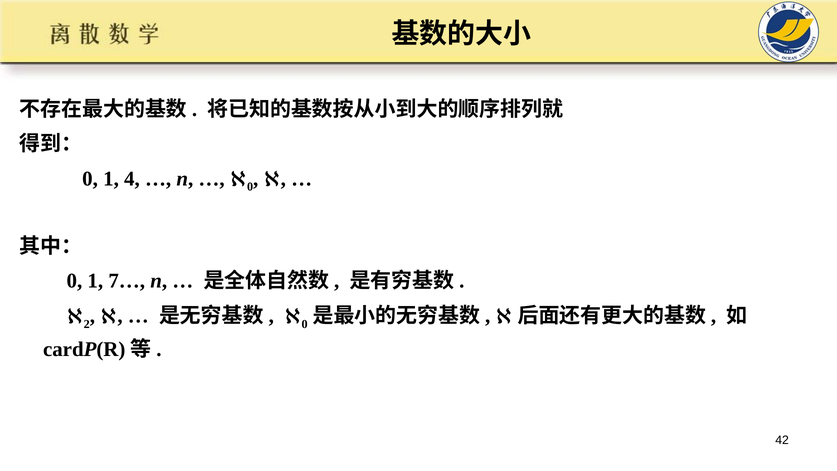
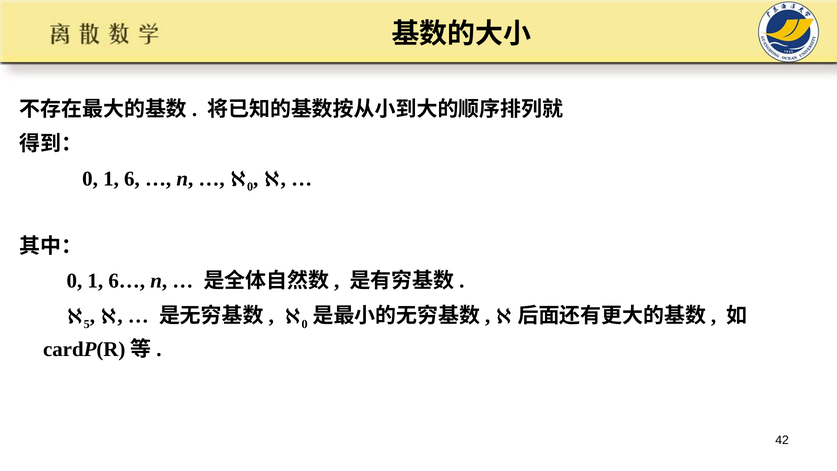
4: 4 -> 6 (132, 179)
7…: 7… -> 6… (127, 281)
2: 2 -> 5 (87, 324)
